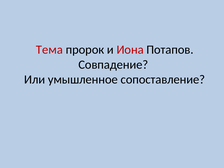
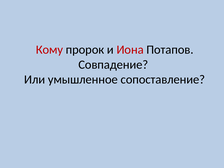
Тема: Тема -> Кому (49, 50)
